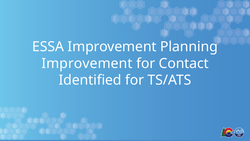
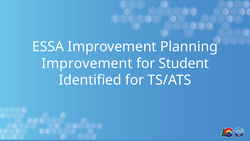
Contact: Contact -> Student (184, 63)
